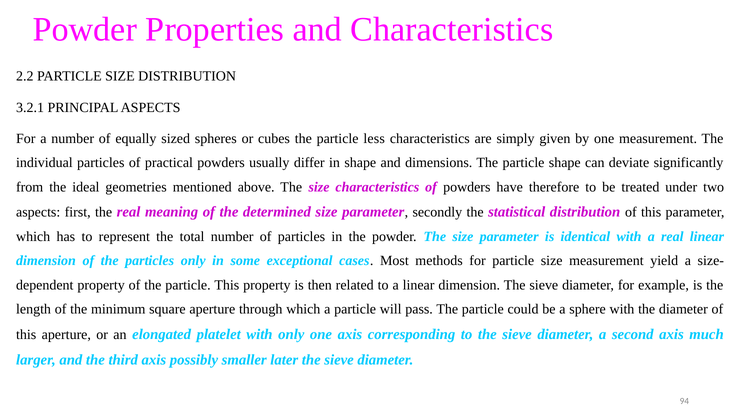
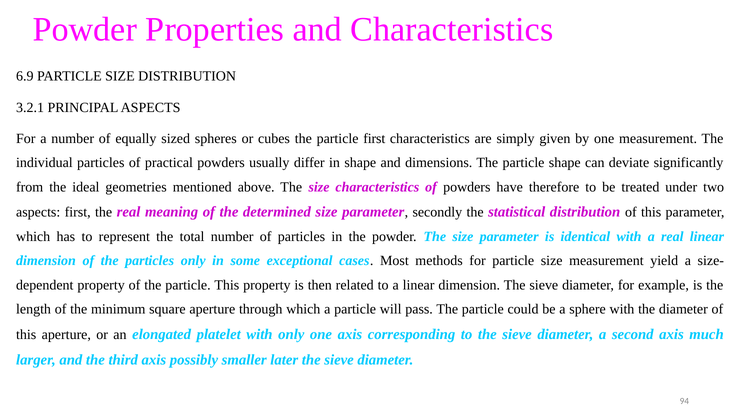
2.2: 2.2 -> 6.9 (25, 76)
particle less: less -> first (374, 138)
